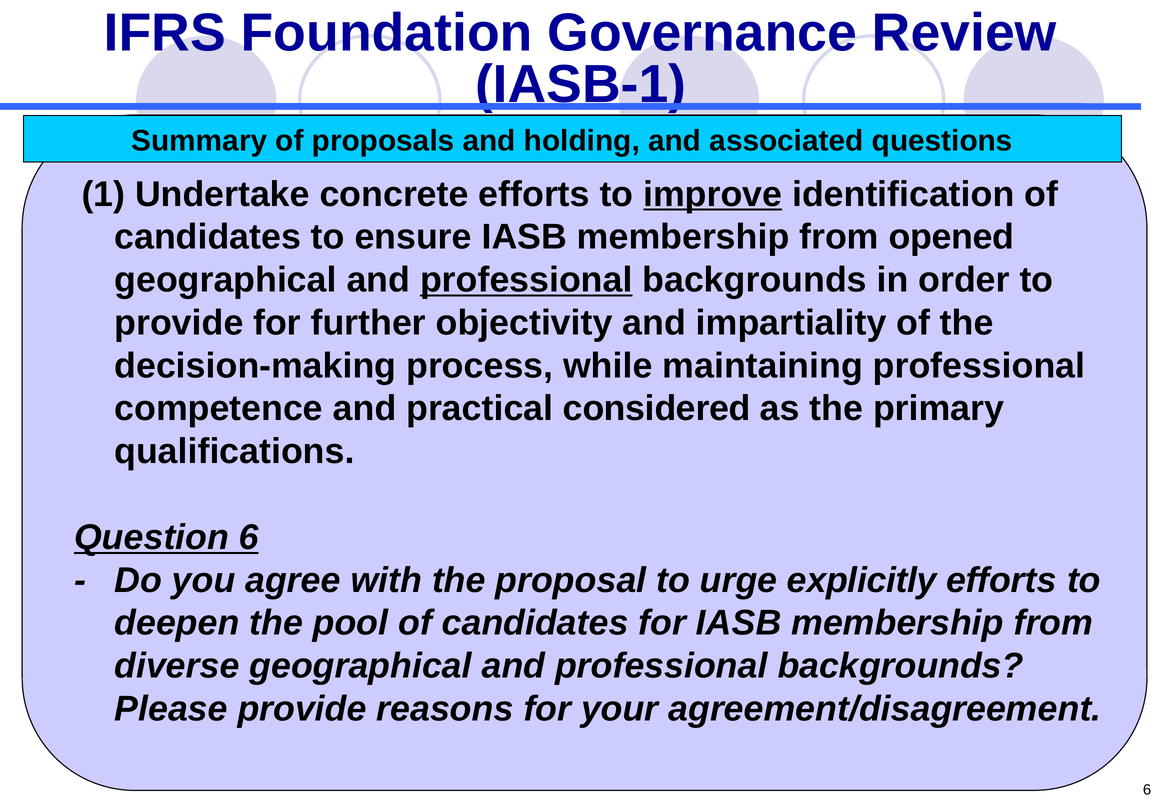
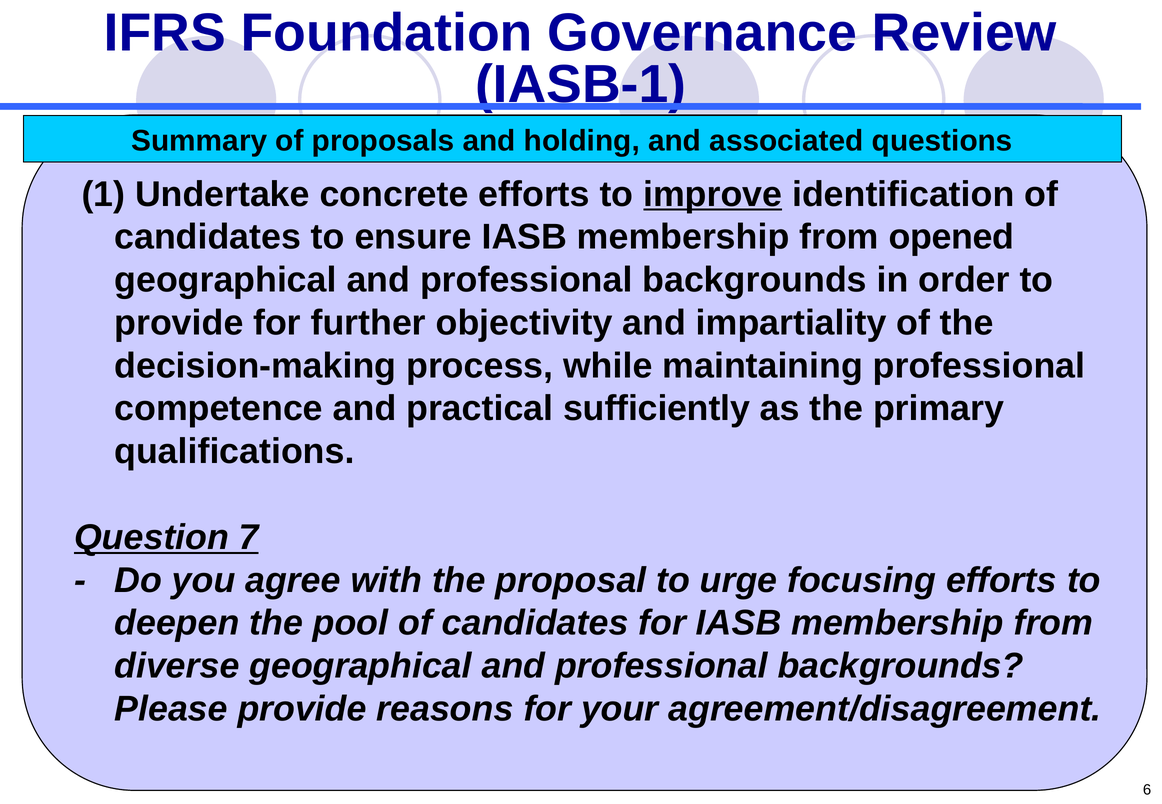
professional underline: present -> none (526, 280)
considered: considered -> sufficiently (657, 409)
Question 6: 6 -> 7 (249, 538)
explicitly: explicitly -> focusing (862, 581)
